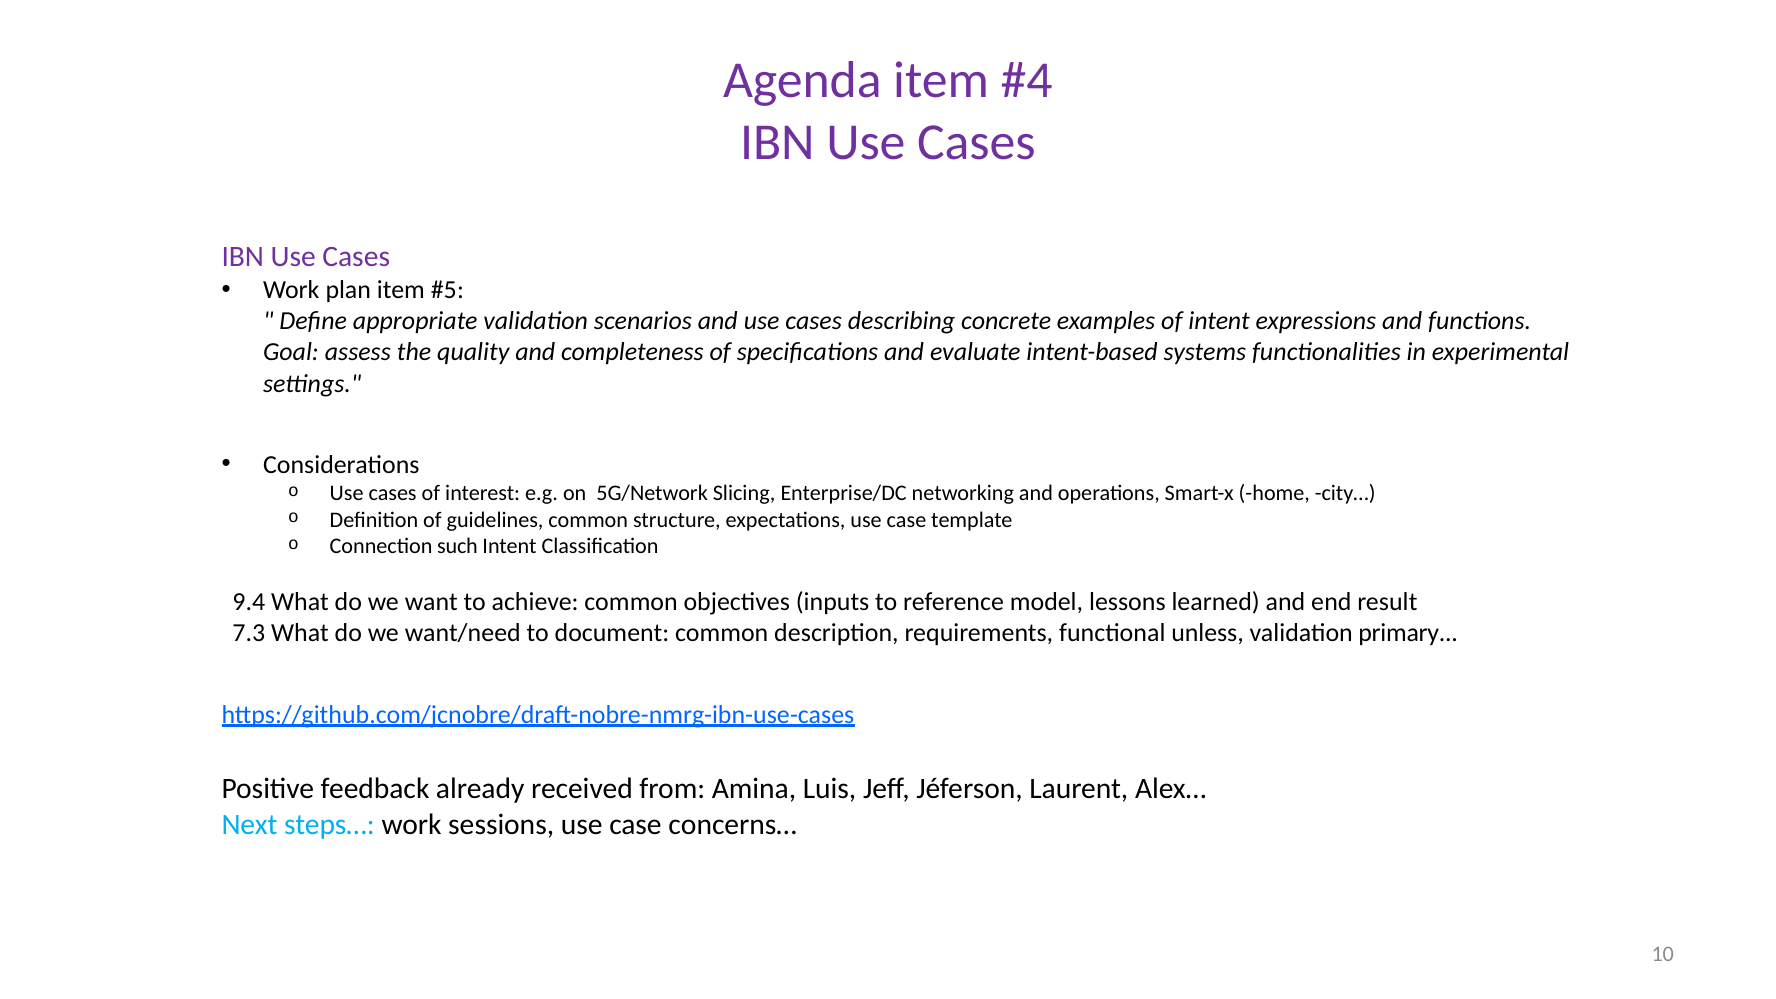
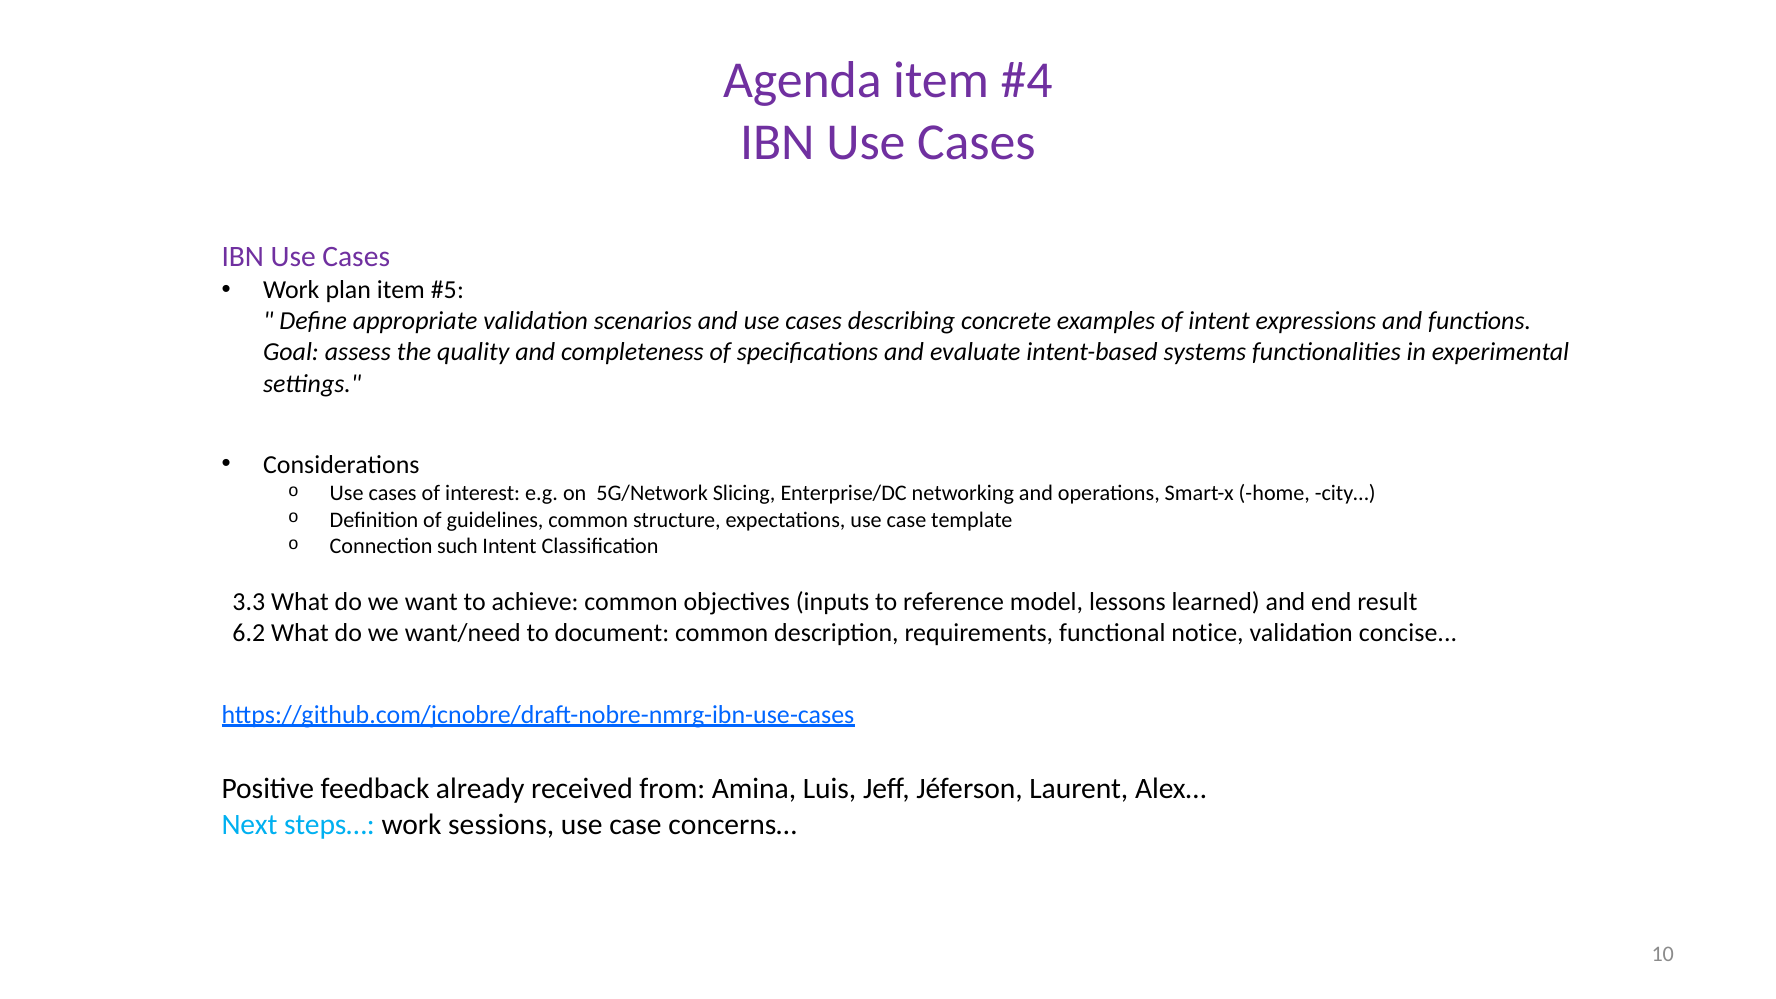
9.4: 9.4 -> 3.3 (249, 602)
7.3: 7.3 -> 6.2 (249, 633)
unless: unless -> notice (1208, 633)
primary: primary -> concise (1408, 633)
